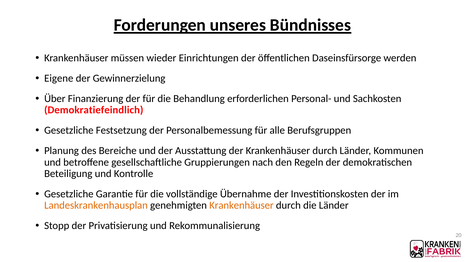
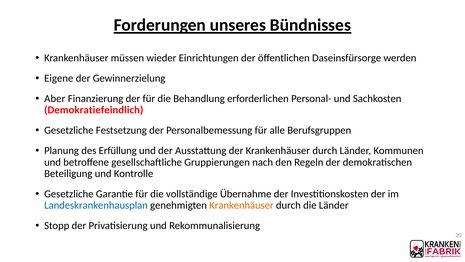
Über: Über -> Aber (55, 98)
Bereiche: Bereiche -> Erfüllung (118, 150)
Landeskrankenhausplan colour: orange -> blue (96, 205)
